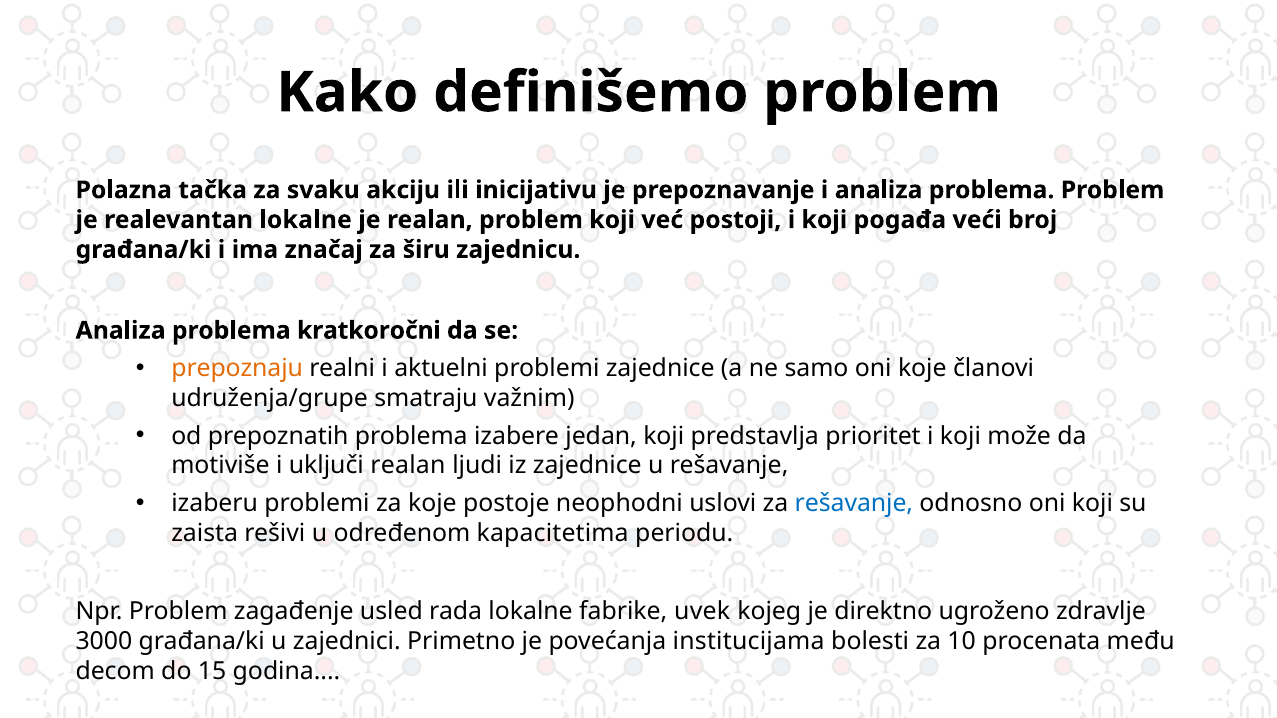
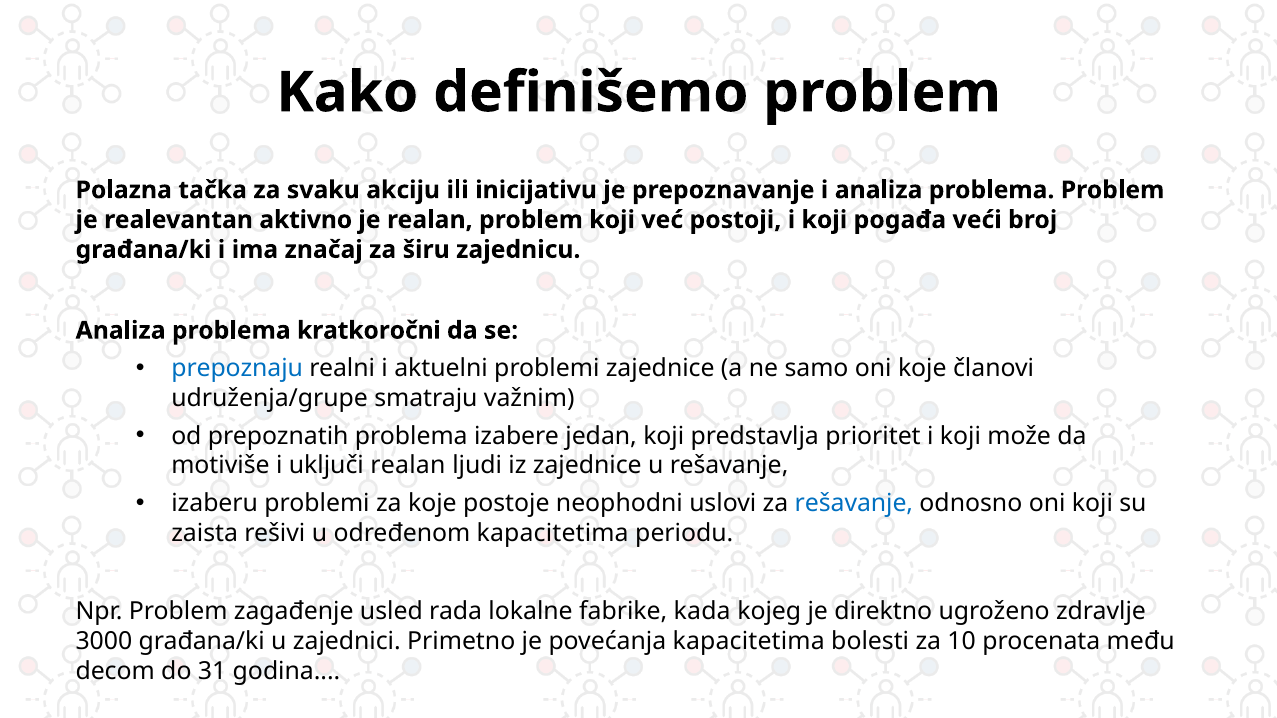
realevantan lokalne: lokalne -> aktivno (306, 220)
prepoznaju colour: orange -> blue (237, 368)
uvek: uvek -> kada (702, 612)
povećanja institucijama: institucijama -> kapacitetima (749, 642)
15: 15 -> 31 (212, 671)
